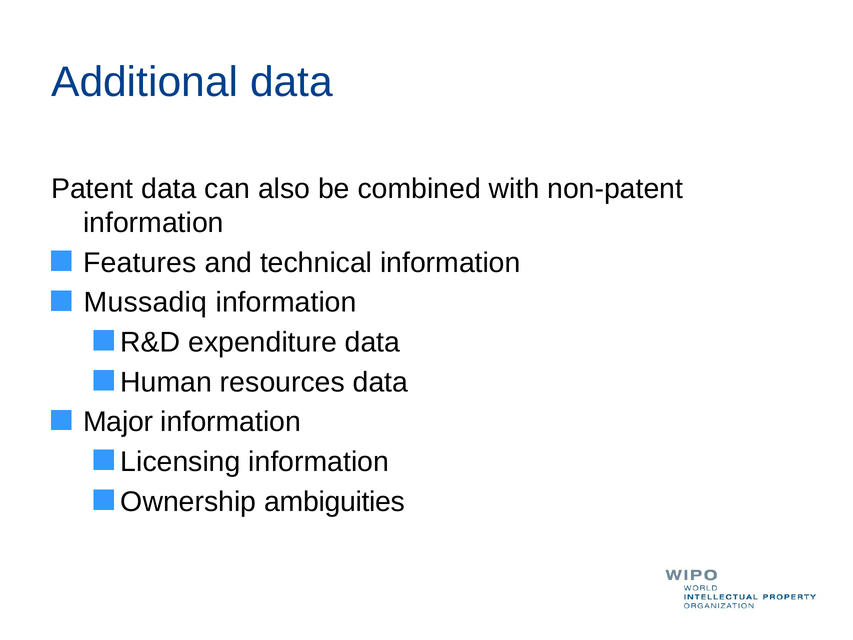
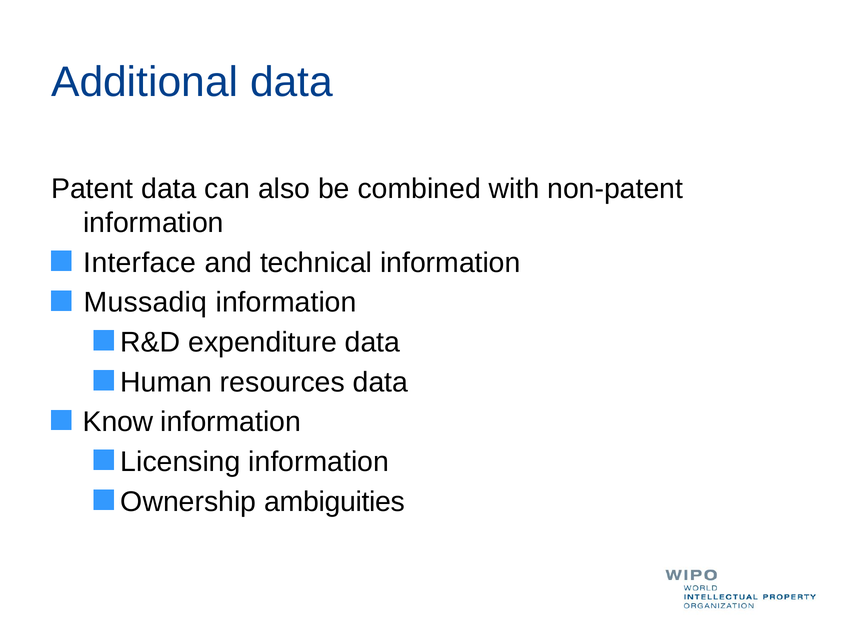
Features: Features -> Interface (140, 263)
Major: Major -> Know (118, 422)
